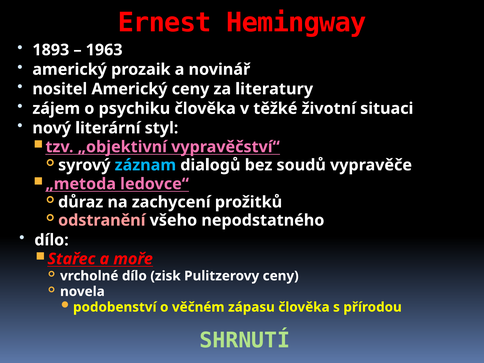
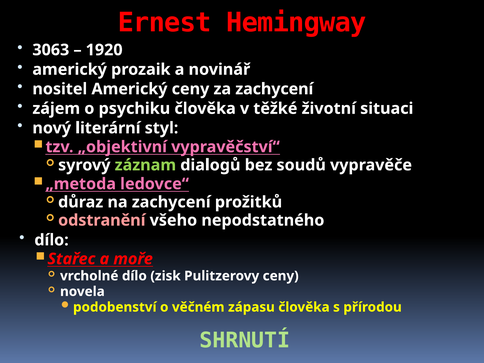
1893: 1893 -> 3063 (51, 50)
1963: 1963 -> 1920 (104, 50)
za literatury: literatury -> zachycení (274, 89)
záznam colour: light blue -> light green (145, 165)
